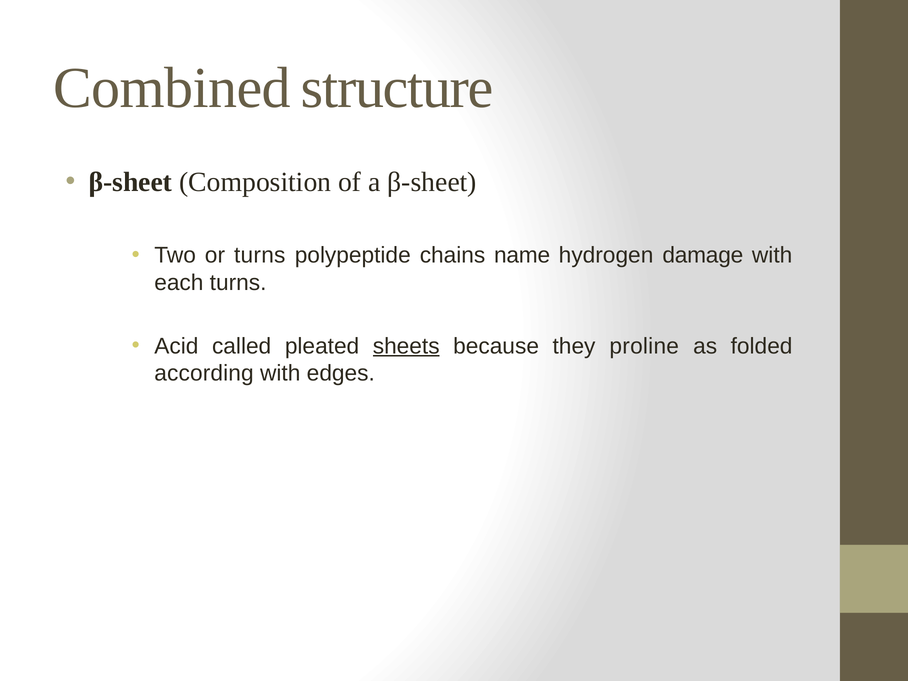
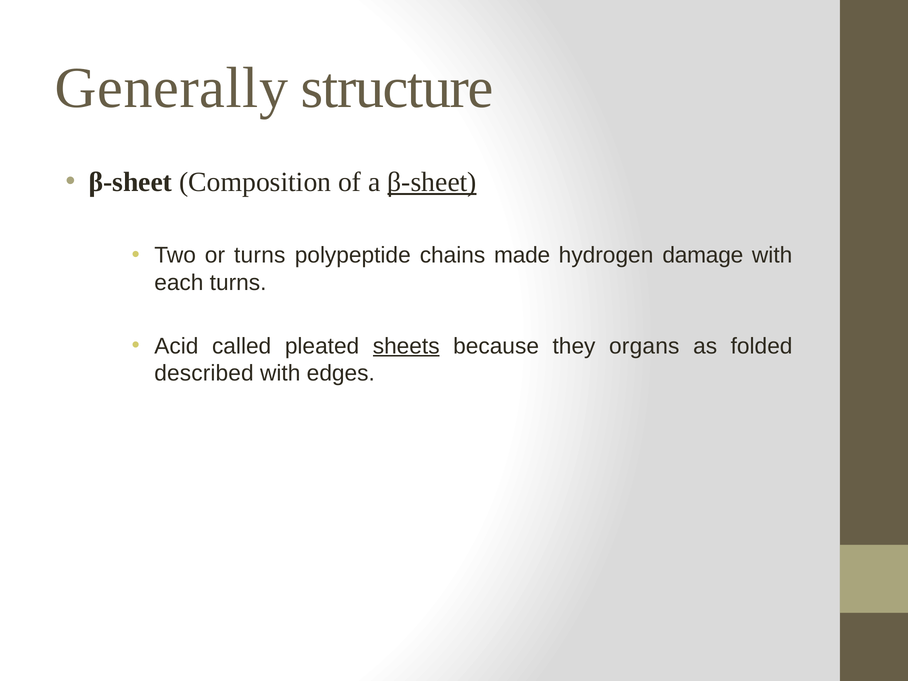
Combined: Combined -> Generally (171, 88)
β-sheet underline: none -> present (432, 182)
name: name -> made (522, 255)
proline: proline -> organs (644, 346)
according: according -> described (204, 373)
